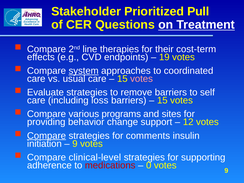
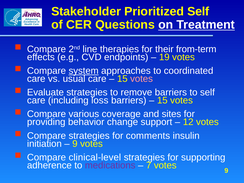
Prioritized Pull: Pull -> Self (198, 11)
cost-term: cost-term -> from-term (196, 49)
programs: programs -> coverage (121, 114)
Compare underline: present -> none (46, 136)
medications colour: red -> purple (110, 165)
0: 0 -> 7 (149, 165)
